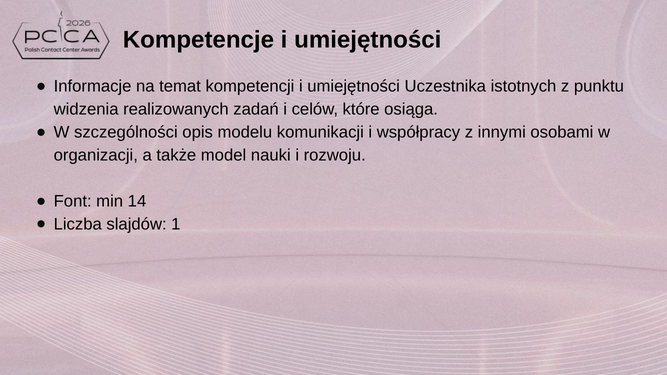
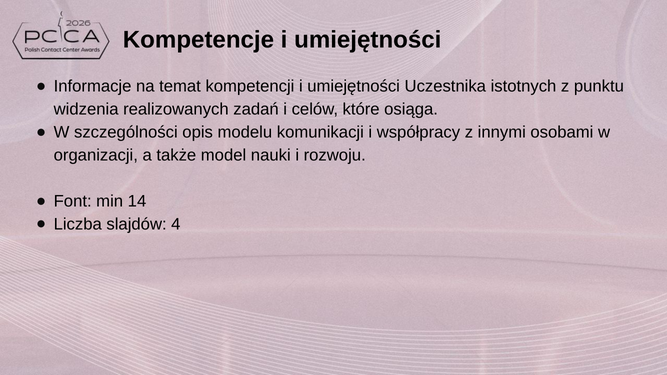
1: 1 -> 4 (176, 225)
